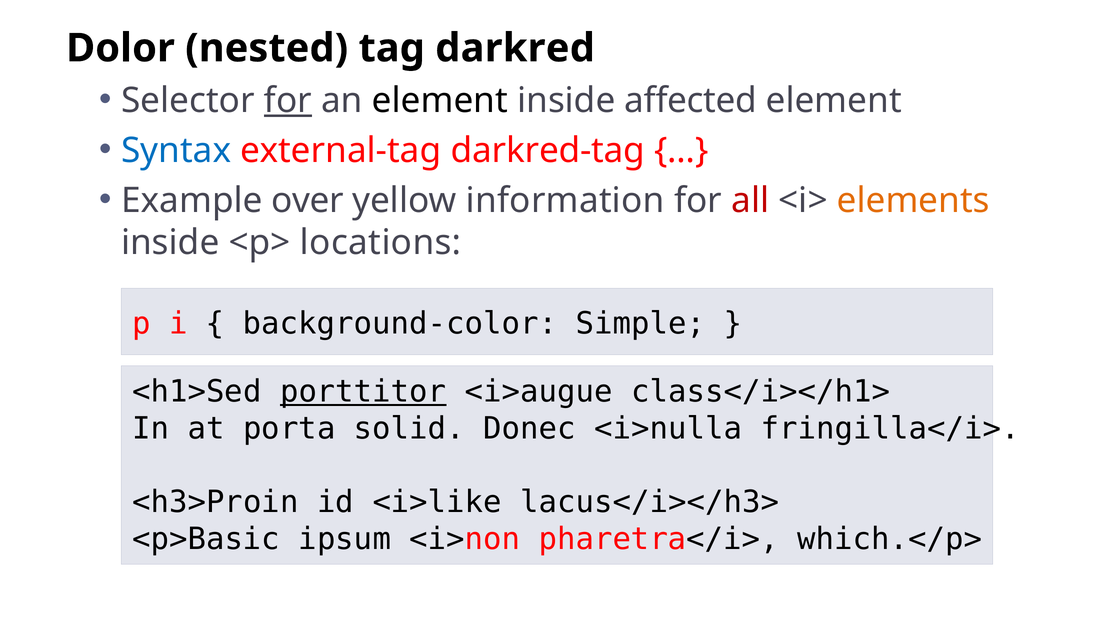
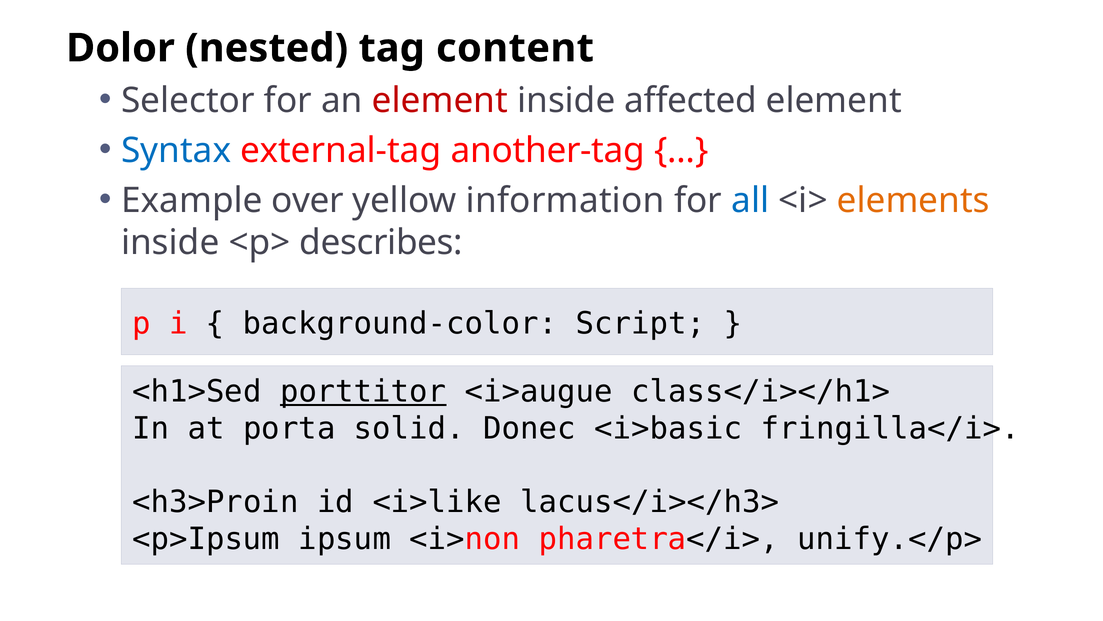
darkred: darkred -> content (515, 48)
for underline: present -> none (288, 101)
element colour: black -> red (440, 101)
darkred-tag: darkred-tag -> another-tag (548, 150)
all colour: red -> blue (750, 200)
locations: locations -> describes (381, 243)
Simple: Simple -> Script (640, 323)
<i>nulla: <i>nulla -> <i>basic (668, 428)
<p>Basic: <p>Basic -> <p>Ipsum (206, 538)
which.</p>: which.</p> -> unify.</p> (890, 538)
